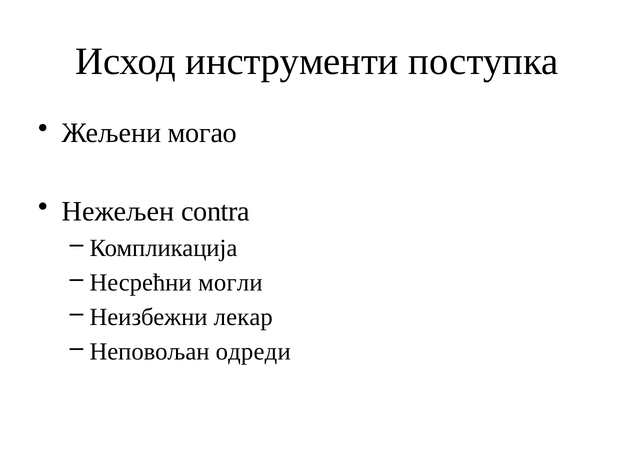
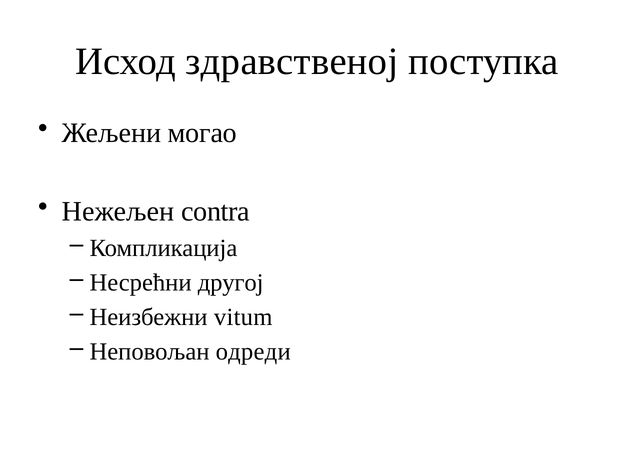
инструменти: инструменти -> здравственој (292, 61)
могли: могли -> другој (231, 283)
лекар: лекар -> vitum (243, 317)
